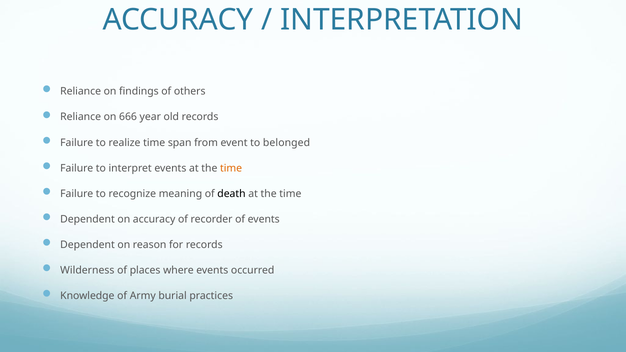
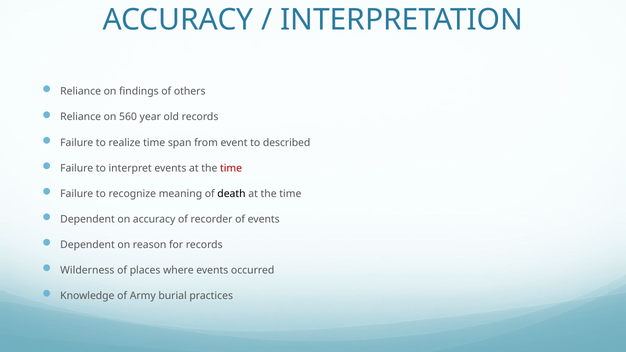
666: 666 -> 560 (128, 117)
belonged: belonged -> described (287, 143)
time colour: orange -> red (231, 168)
